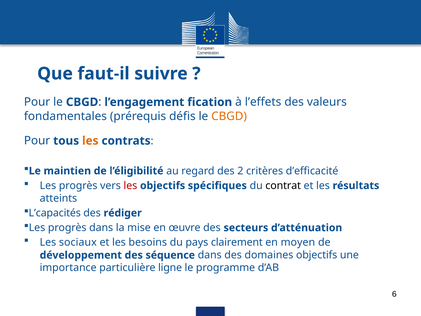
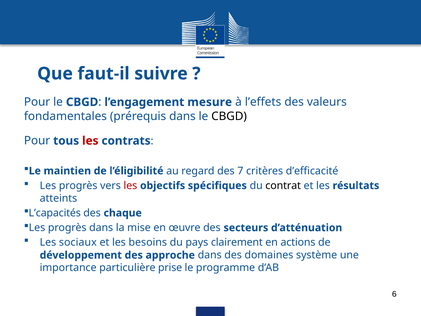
fication: fication -> mesure (210, 102)
prérequis défis: défis -> dans (182, 116)
CBGD colour: orange -> black (229, 116)
les colour: orange -> red (90, 141)
2: 2 -> 7 (240, 171)
rédiger: rédiger -> chaque (123, 213)
moyen: moyen -> actions (298, 242)
séquence: séquence -> approche (170, 255)
domaines objectifs: objectifs -> système (317, 255)
ligne: ligne -> prise (170, 268)
